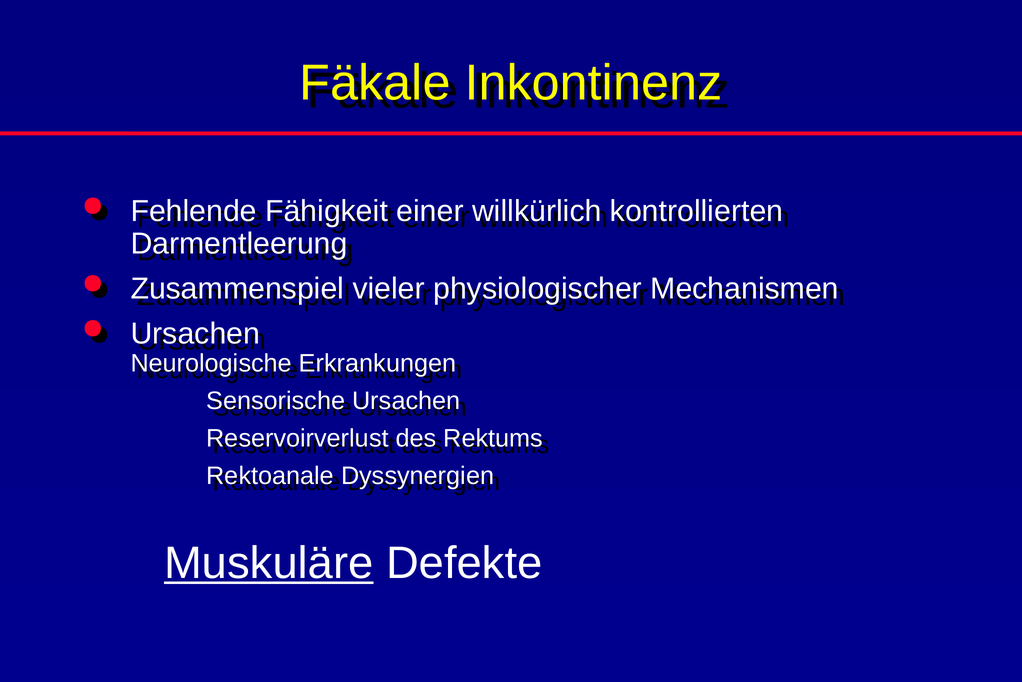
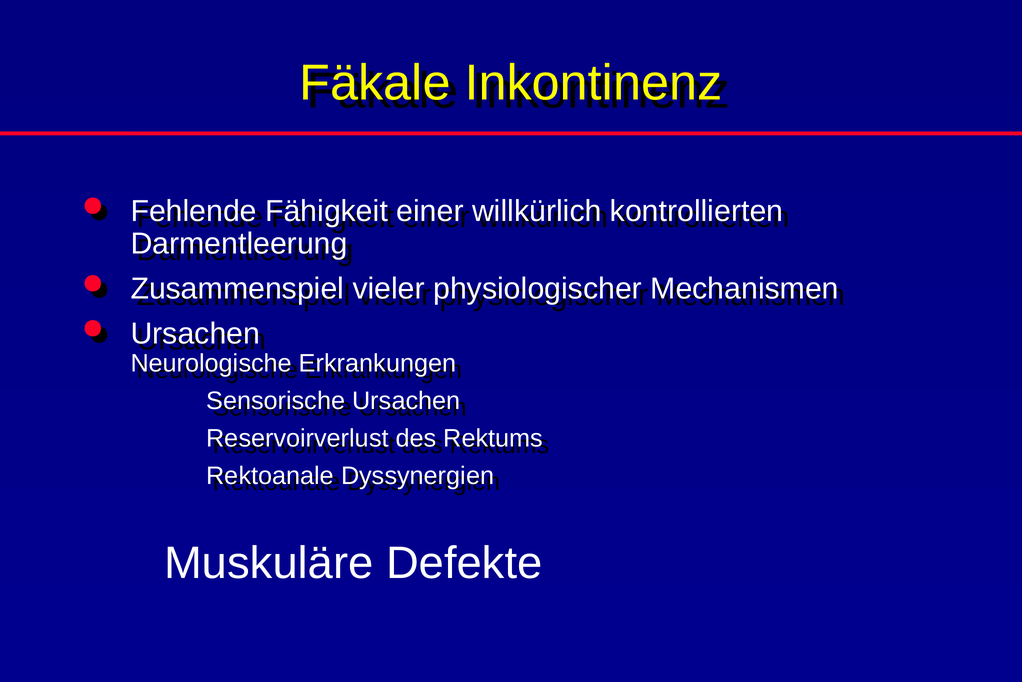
Muskuläre underline: present -> none (269, 563)
